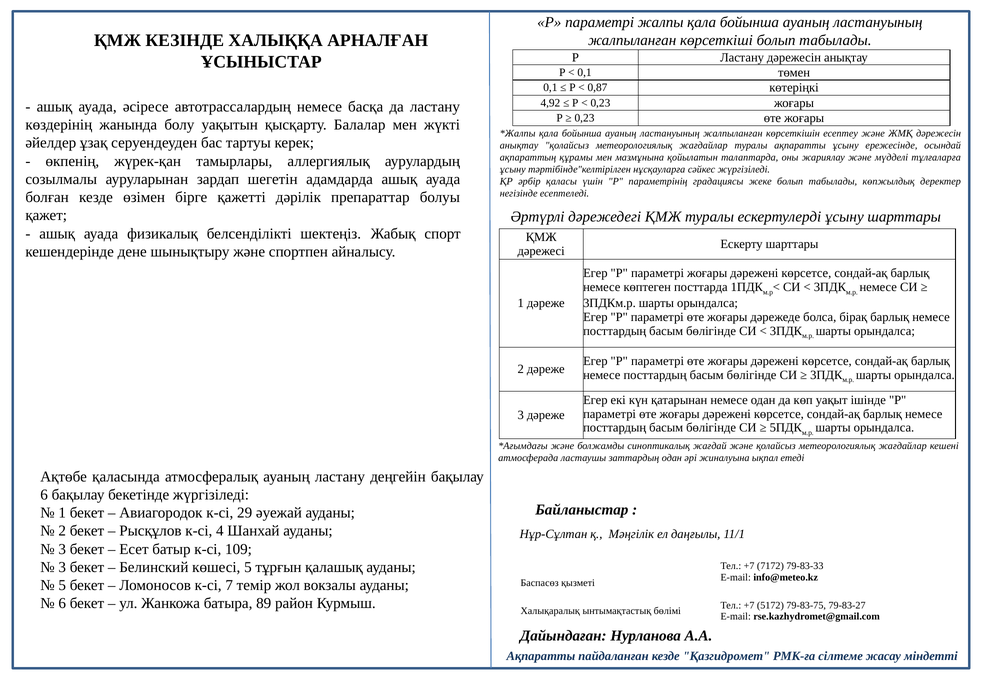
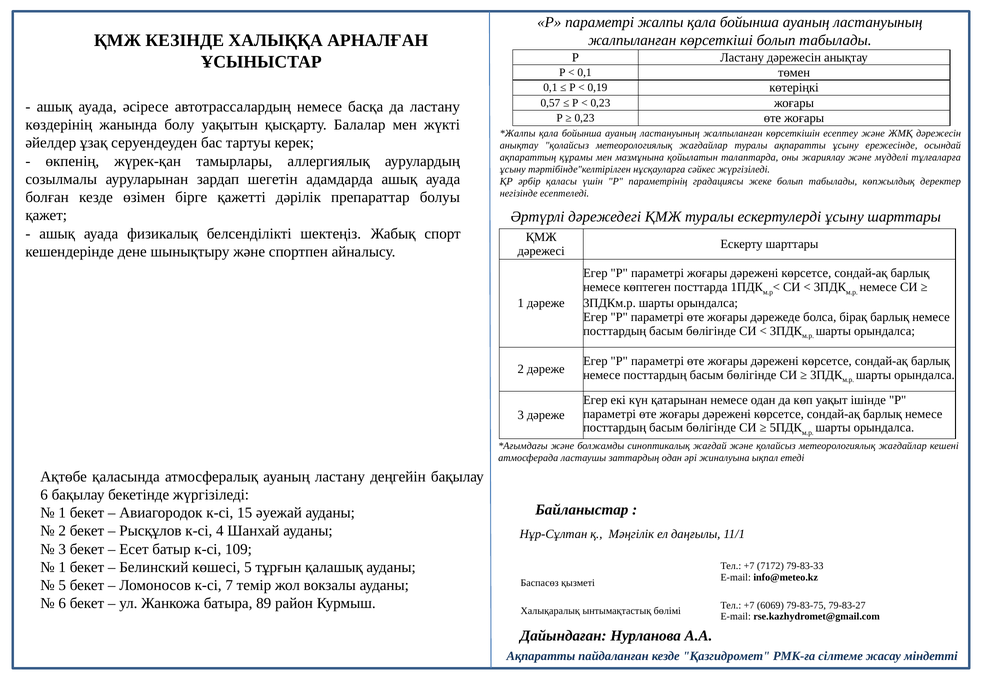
0,87: 0,87 -> 0,19 (597, 88)
4,92: 4,92 -> 0,57 (550, 103)
29: 29 -> 15 (245, 513)
3: 3 -> 1 (62, 567)
5172: 5172 -> 6069 (770, 605)
